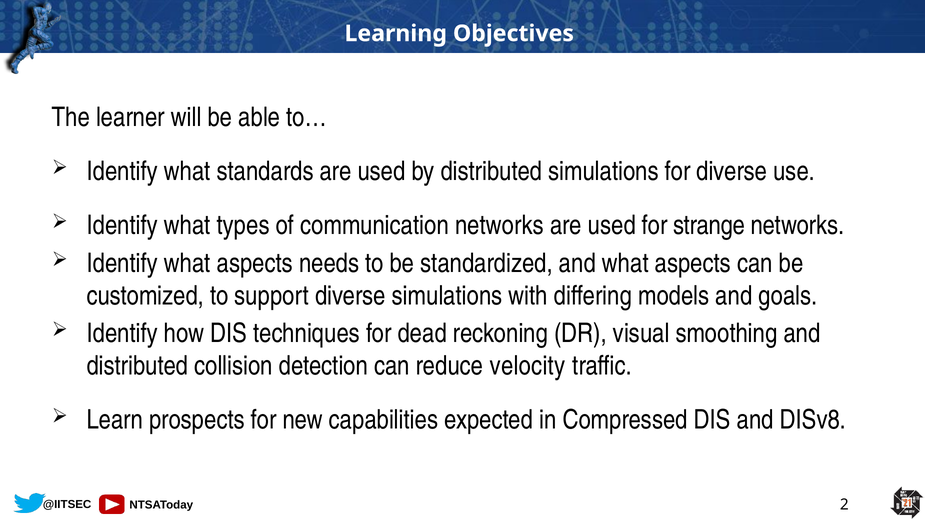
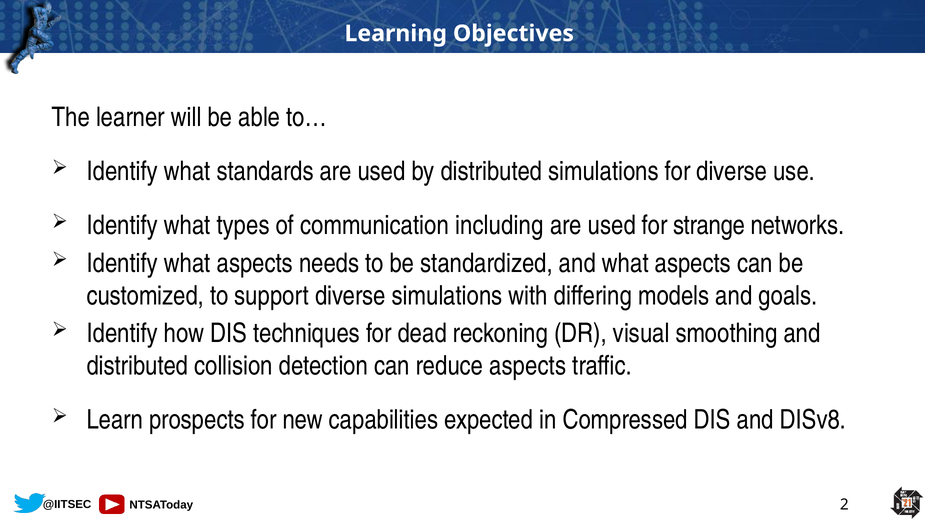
communication networks: networks -> including (499, 226)
reduce velocity: velocity -> aspects (528, 366)
